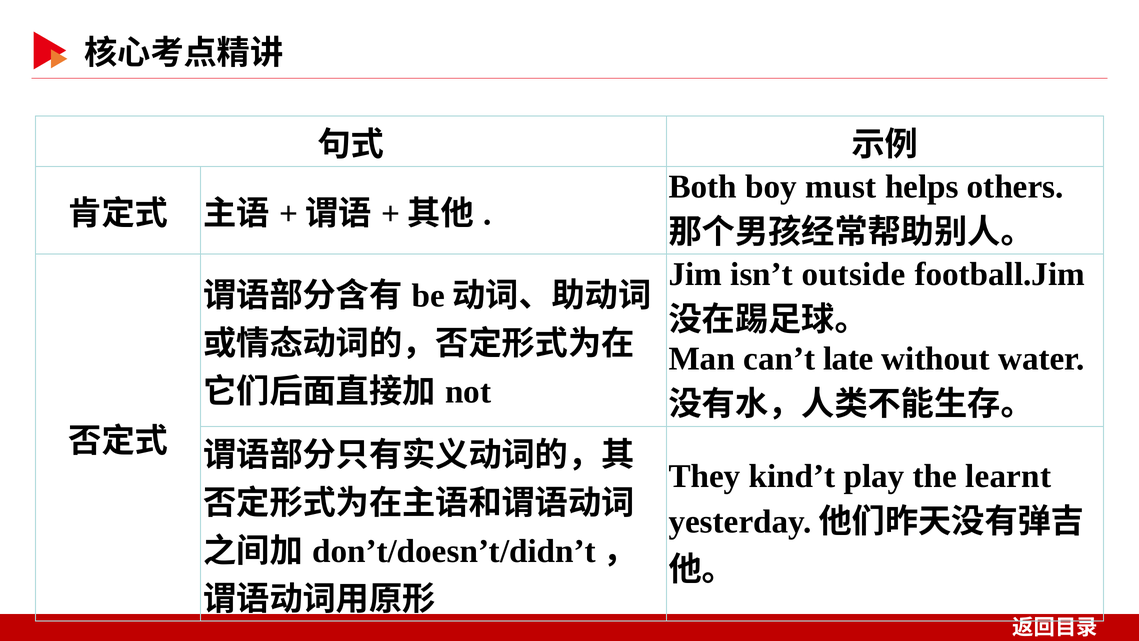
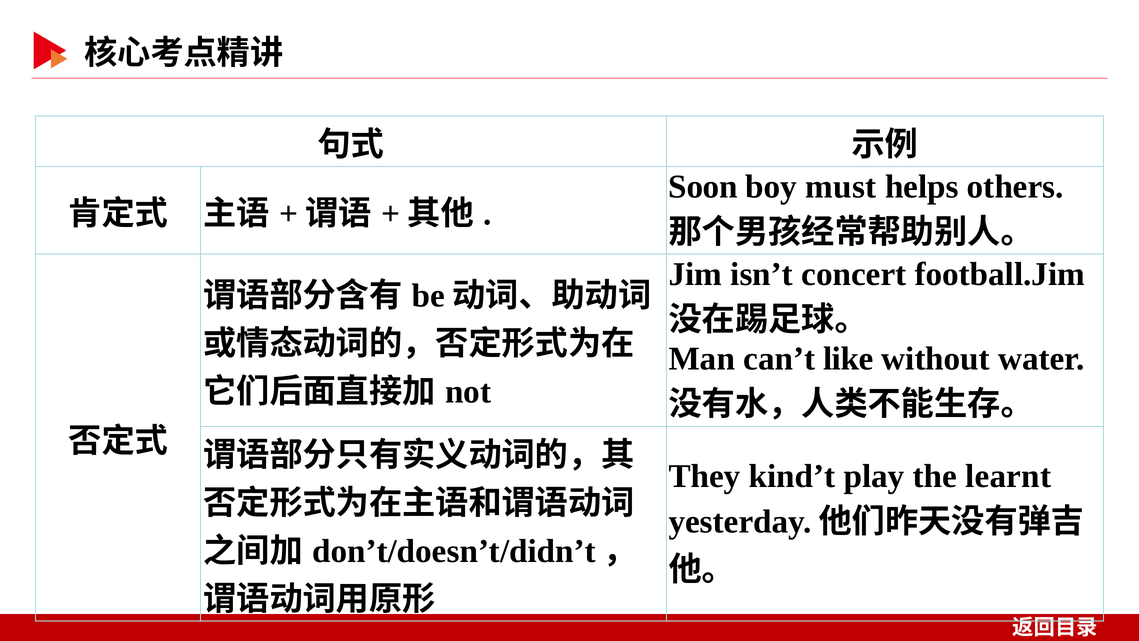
Both: Both -> Soon (703, 187)
outside: outside -> concert (854, 274)
late: late -> like (848, 359)
